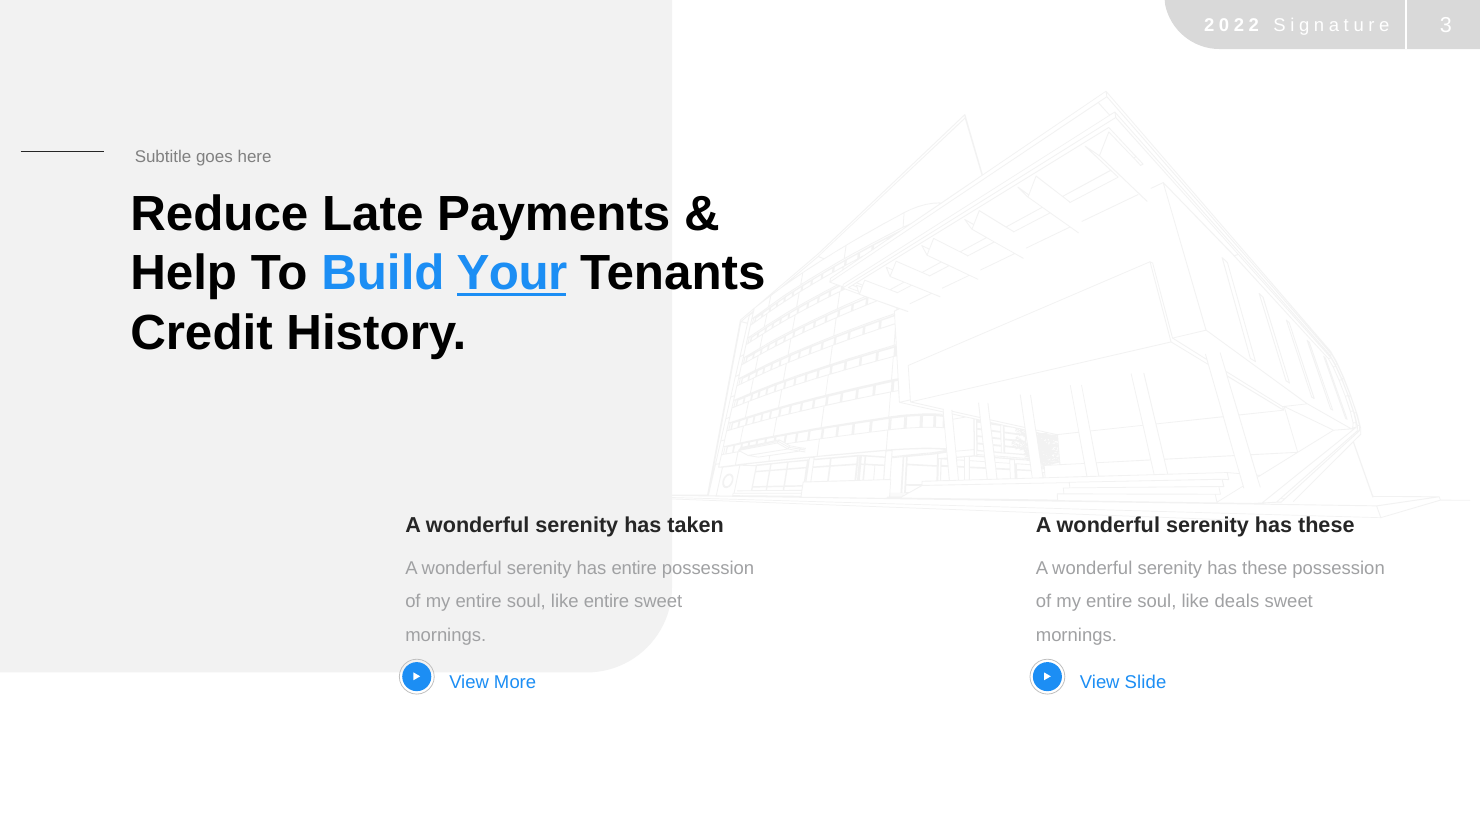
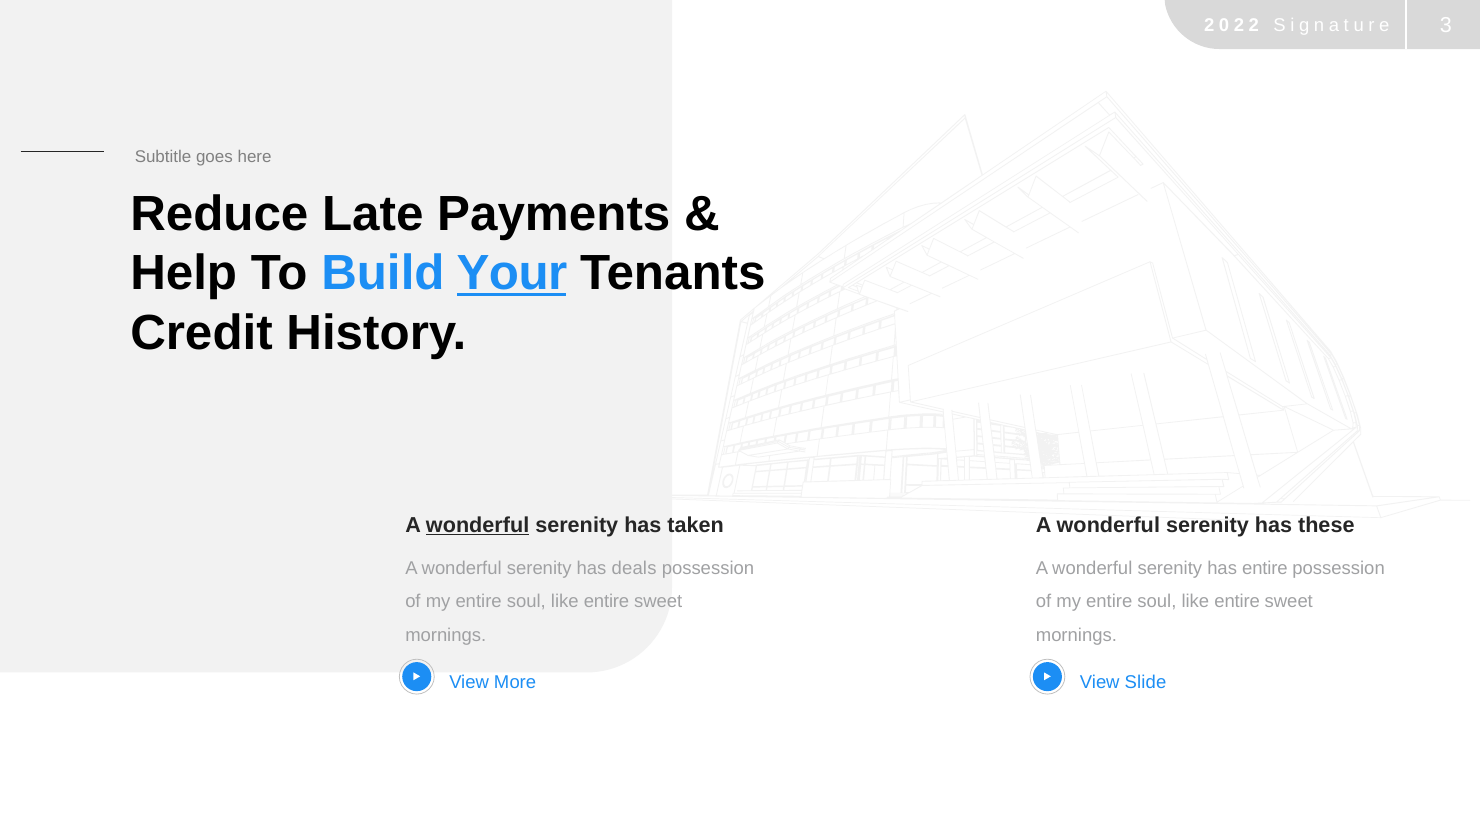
wonderful underline: none -> present (478, 525)
has entire: entire -> deals (634, 568)
these: these -> entire (1265, 568)
deals: deals -> entire (1237, 601)
